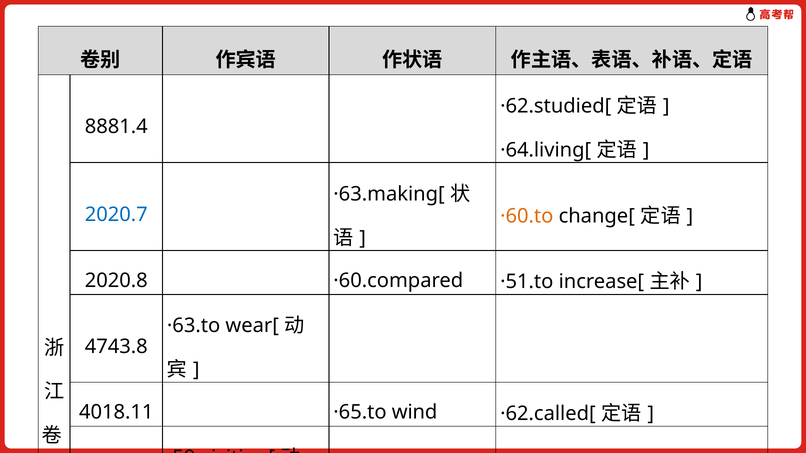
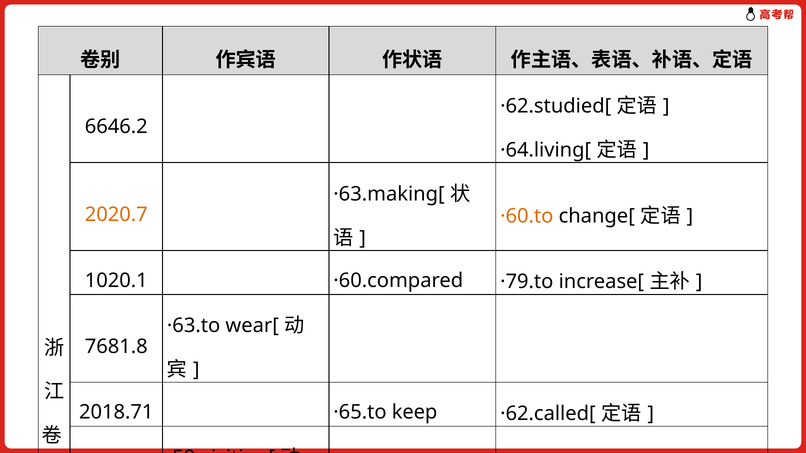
8881.4: 8881.4 -> 6646.2 (116, 127)
2020.7 colour: blue -> orange (116, 215)
2020.8: 2020.8 -> 1020.1 (116, 281)
·51.to: ·51.to -> ·79.to (527, 282)
4743.8: 4743.8 -> 7681.8 (116, 347)
4018.11: 4018.11 -> 2018.71 (116, 413)
wind: wind -> keep (415, 413)
